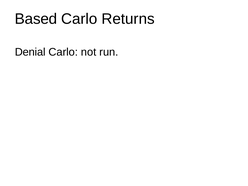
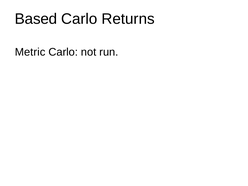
Denial: Denial -> Metric (30, 52)
